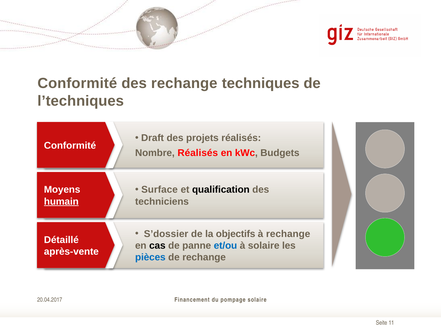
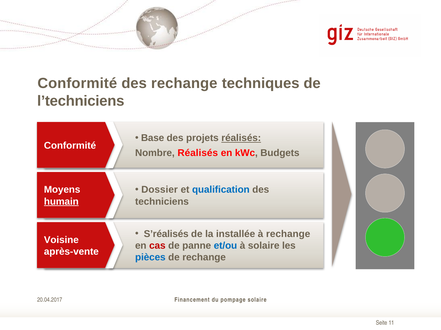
l’techniques: l’techniques -> l’techniciens (81, 101)
Draft: Draft -> Base (153, 138)
réalisés underline: none -> present (241, 138)
Surface: Surface -> Dossier (160, 190)
qualification colour: black -> blue (221, 190)
S’dossier: S’dossier -> S’réalisés (166, 235)
objectifs: objectifs -> installée (236, 235)
Détaillé: Détaillé -> Voisine (61, 240)
cas colour: black -> red (157, 246)
